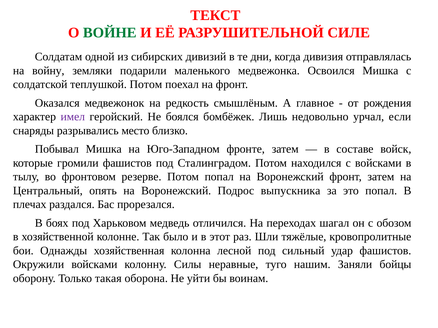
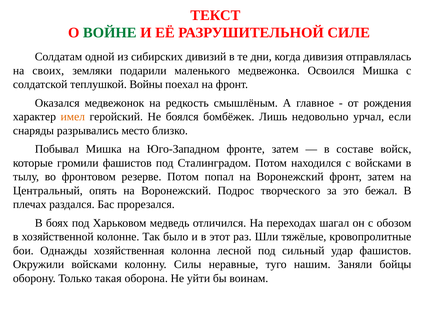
войну: войну -> своих (48, 71)
теплушкой Потом: Потом -> Войны (146, 85)
имел colour: purple -> orange (73, 117)
выпускника: выпускника -> творческого (291, 191)
это попал: попал -> бежал (381, 191)
